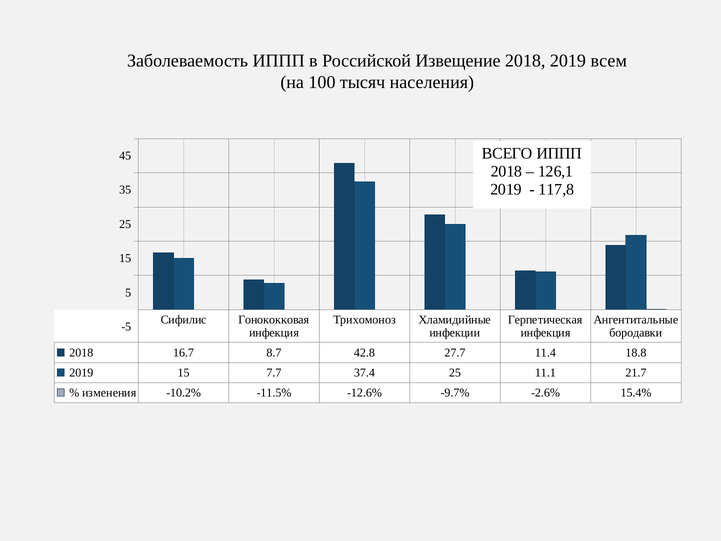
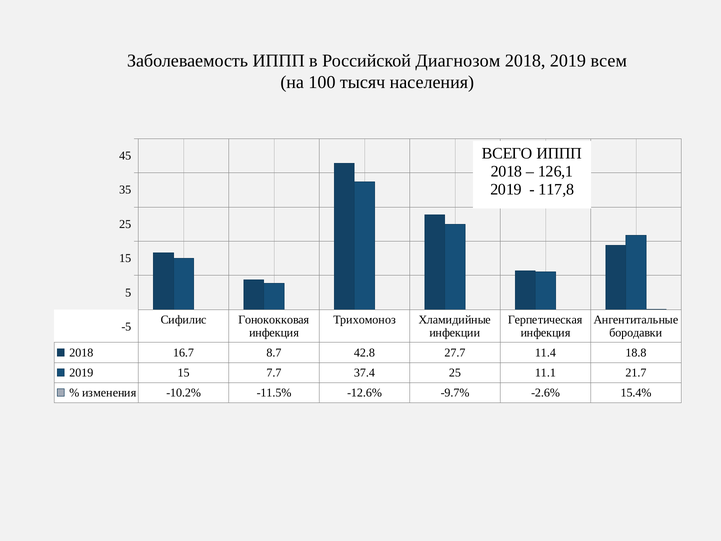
Извещение: Извещение -> Диагнозом (458, 61)
